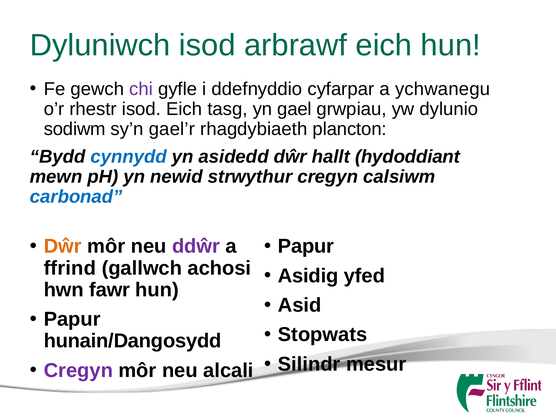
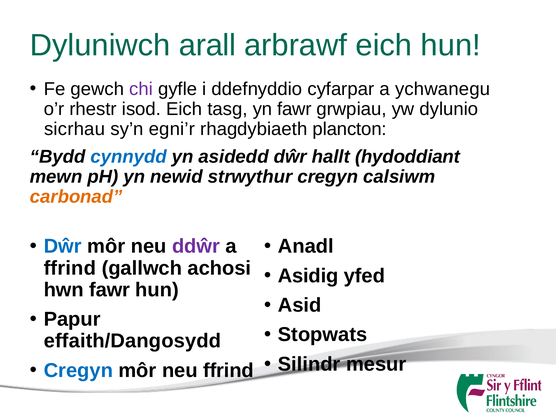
Dyluniwch isod: isod -> arall (207, 45)
yn gael: gael -> fawr (294, 109)
sodiwm: sodiwm -> sicrhau (75, 129)
gael’r: gael’r -> egni’r (172, 129)
carbonad colour: blue -> orange (76, 197)
Dŵr colour: orange -> blue (63, 246)
Papur: Papur -> Anadl (306, 246)
hunain/Dangosydd: hunain/Dangosydd -> effaith/Dangosydd (132, 341)
Cregyn colour: purple -> blue (78, 370)
neu alcali: alcali -> ffrind (228, 370)
